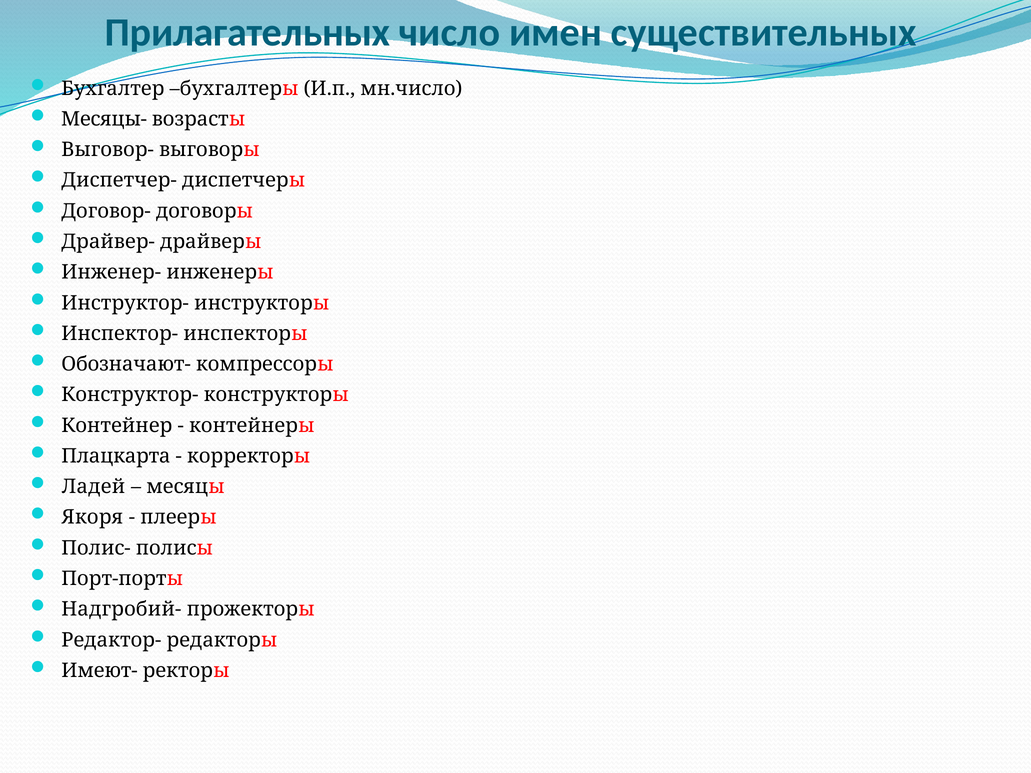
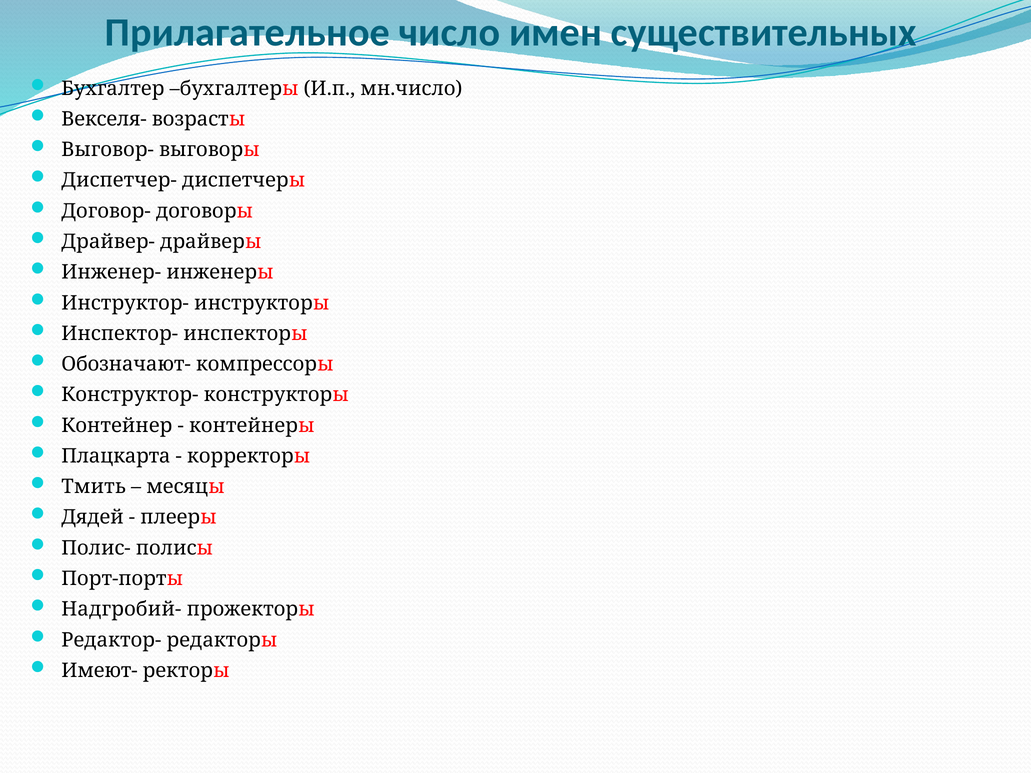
Прилагательных: Прилагательных -> Прилагательное (247, 32)
Месяцы-: Месяцы- -> Векселя- (104, 119)
Ладей: Ладей -> Тмить (94, 487)
Якоря: Якоря -> Дядей (93, 518)
